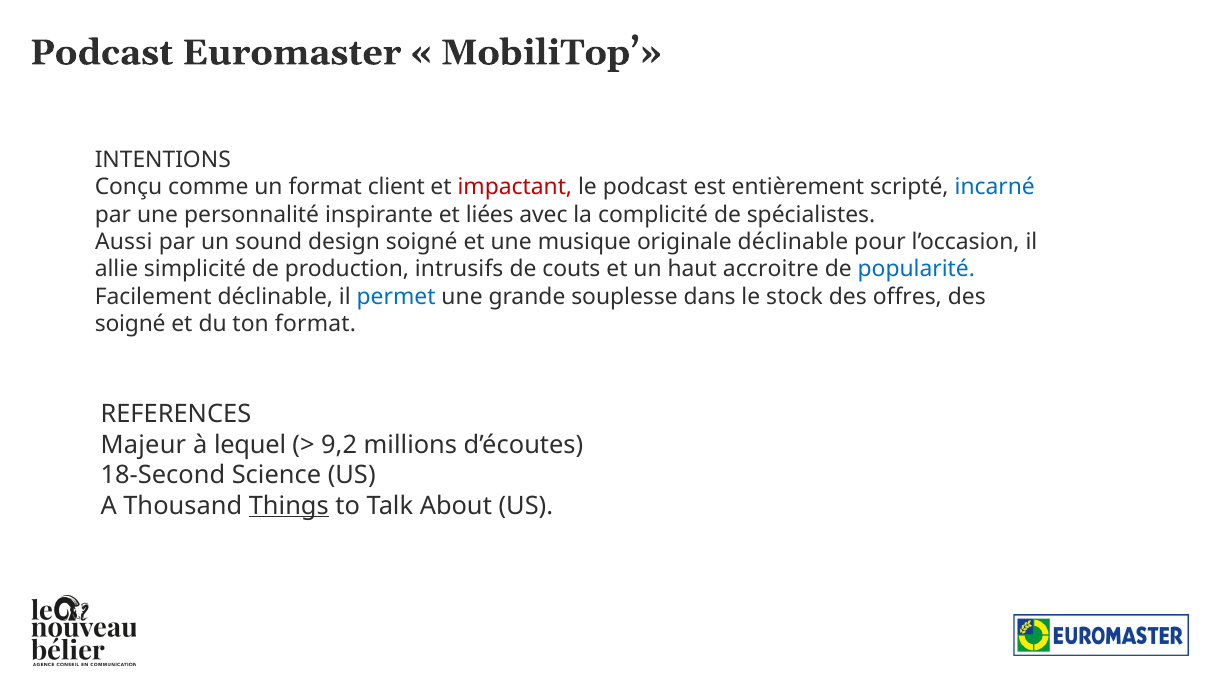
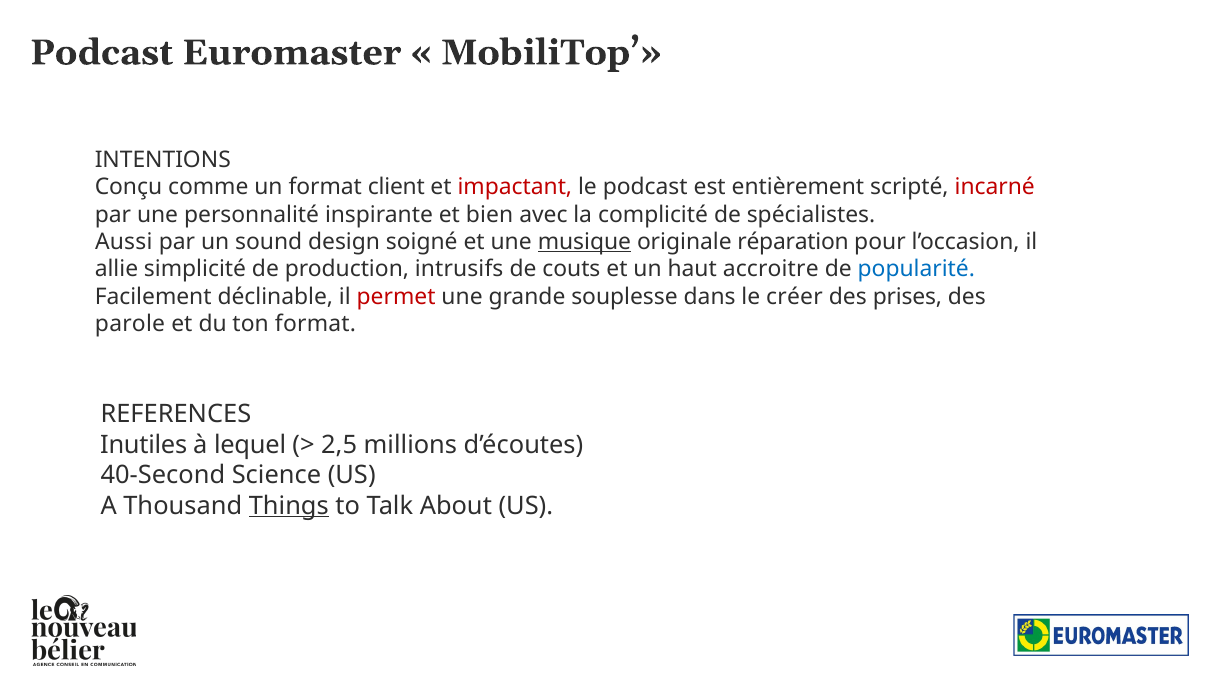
incarné colour: blue -> red (995, 187)
liées: liées -> bien (490, 214)
musique underline: none -> present (584, 242)
originale déclinable: déclinable -> réparation (793, 242)
permet colour: blue -> red (396, 297)
stock: stock -> créer (795, 297)
offres: offres -> prises (907, 297)
soigné: soigné -> parole (130, 324)
Majeur: Majeur -> Inutiles (144, 444)
9,2: 9,2 -> 2,5 (339, 444)
18-Second: 18-Second -> 40-Second (163, 475)
